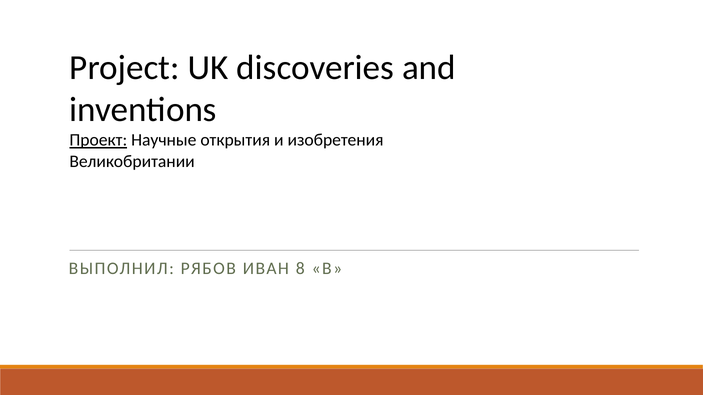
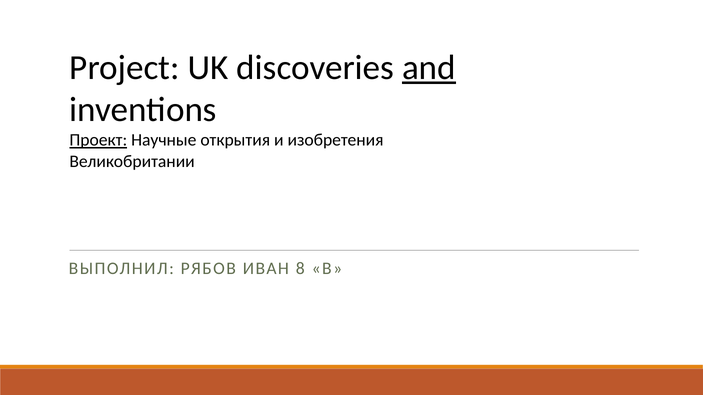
and underline: none -> present (429, 68)
